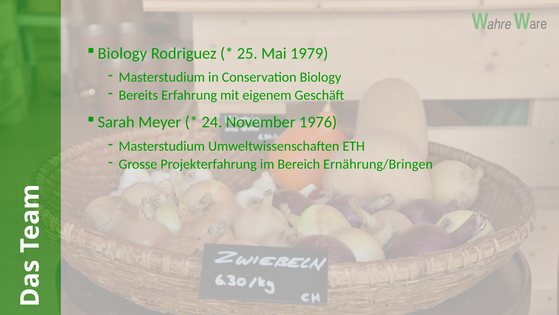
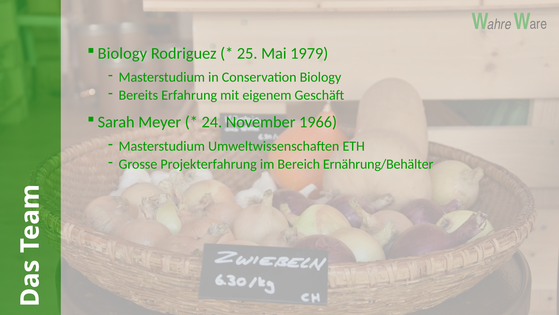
1976: 1976 -> 1966 (318, 122)
Ernährung/Bringen: Ernährung/Bringen -> Ernährung/Behälter (378, 164)
